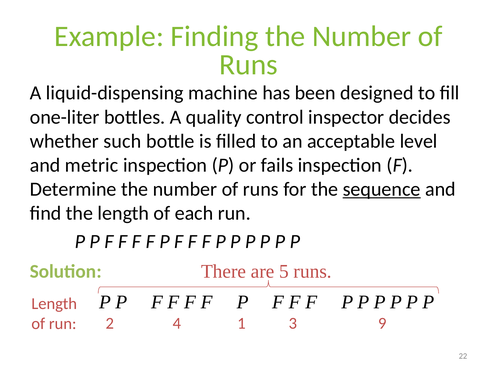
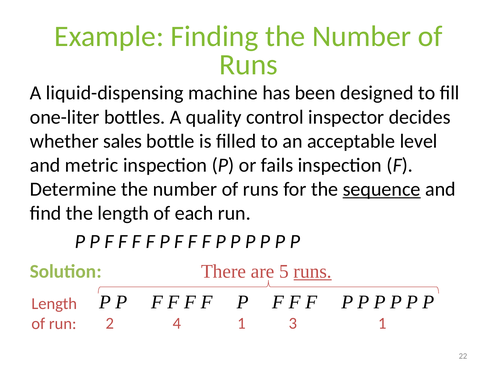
such: such -> sales (123, 141)
runs underline: none -> present (313, 271)
3 9: 9 -> 1 (382, 323)
